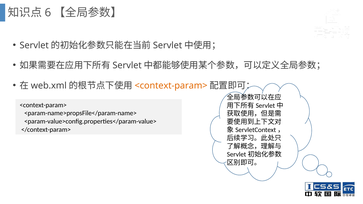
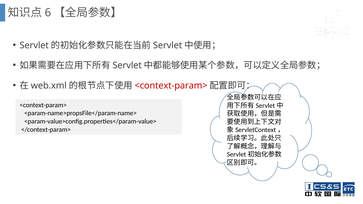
<context-param> colour: orange -> red (171, 86)
